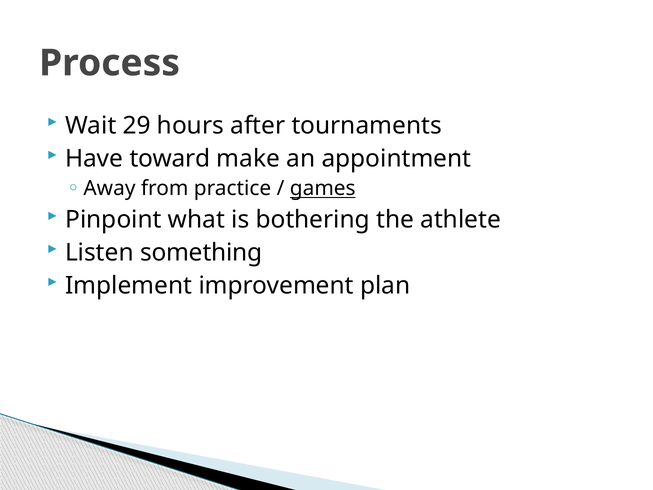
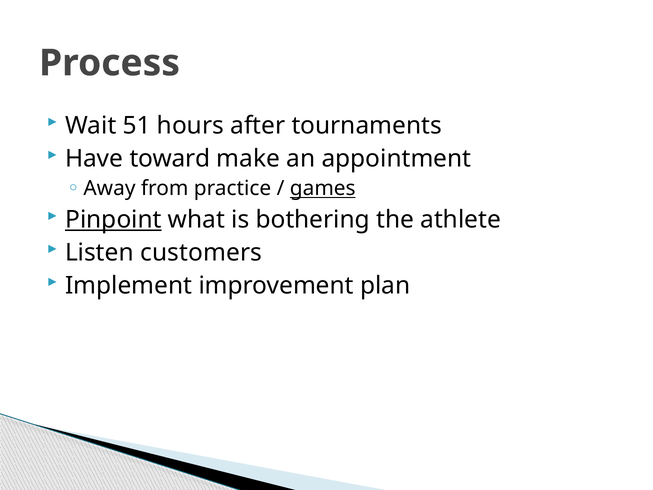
29: 29 -> 51 (137, 125)
Pinpoint underline: none -> present (113, 219)
something: something -> customers (201, 252)
